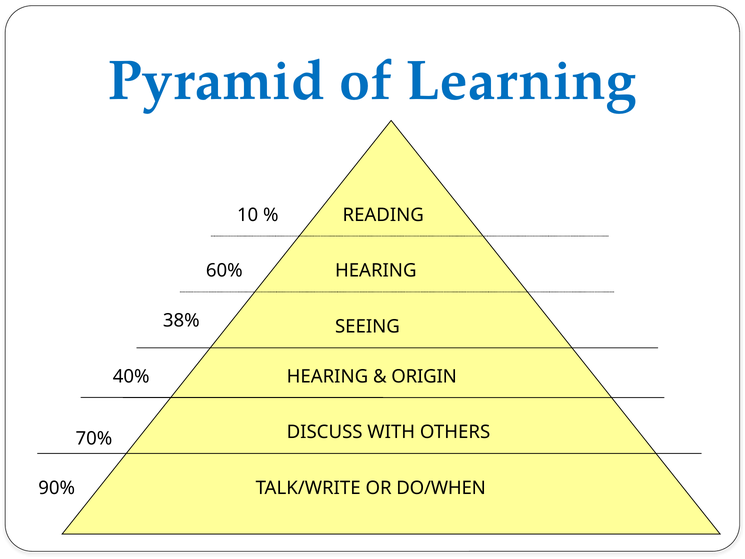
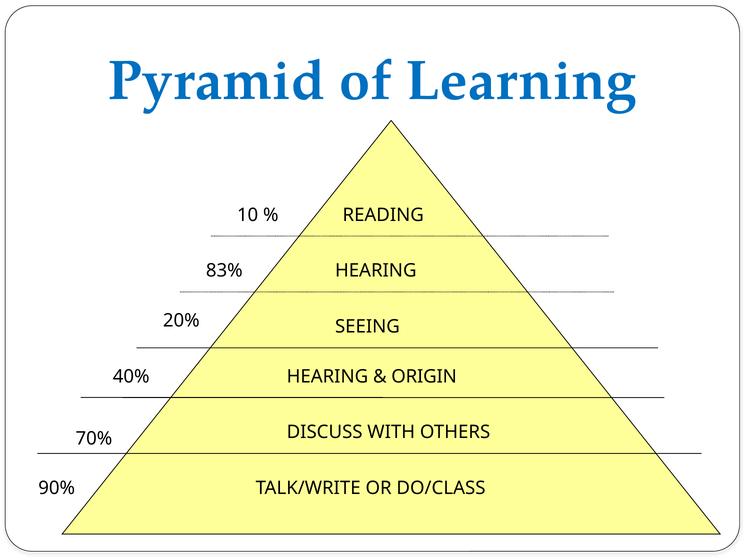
60%: 60% -> 83% (224, 271)
38%: 38% -> 20% (181, 320)
DO/WHEN: DO/WHEN -> DO/CLASS (441, 488)
